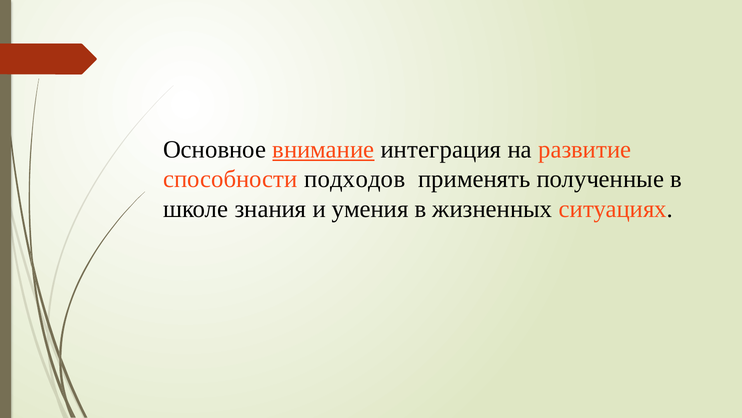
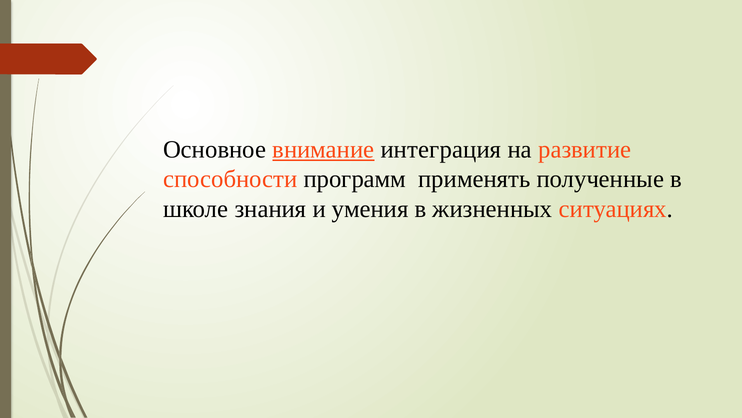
подходов: подходов -> программ (355, 179)
